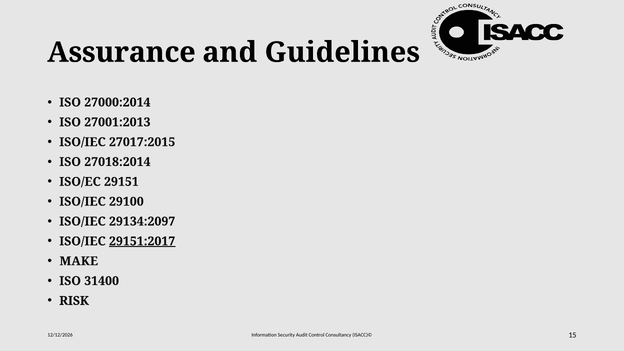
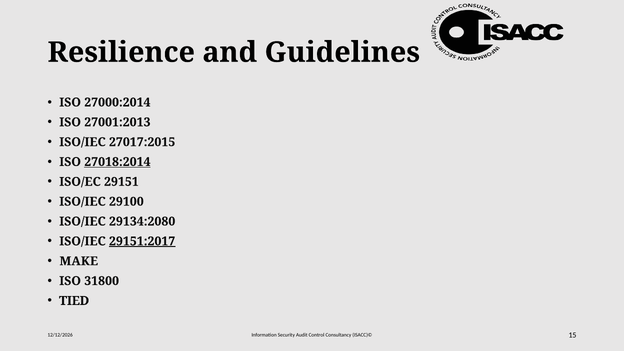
Assurance: Assurance -> Resilience (121, 52)
27018:2014 underline: none -> present (117, 162)
29134:2097: 29134:2097 -> 29134:2080 (142, 221)
31400: 31400 -> 31800 (102, 281)
RISK: RISK -> TIED (74, 301)
